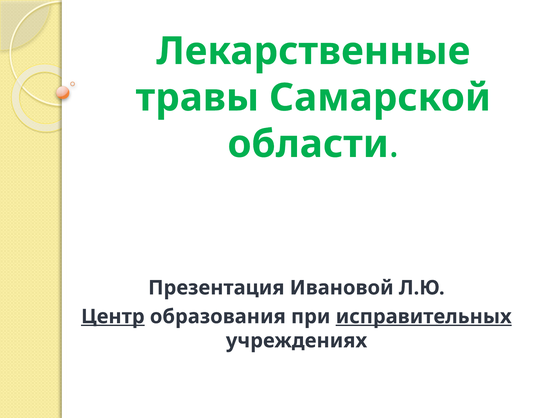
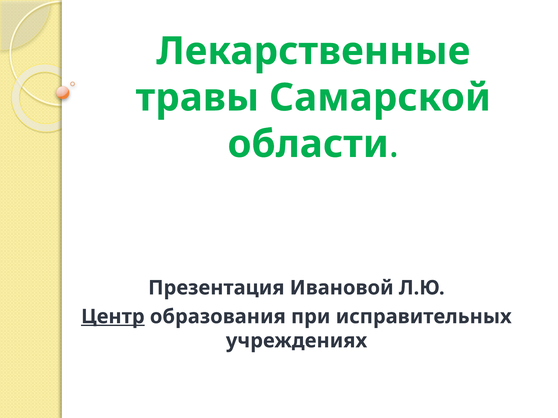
исправительных underline: present -> none (424, 317)
